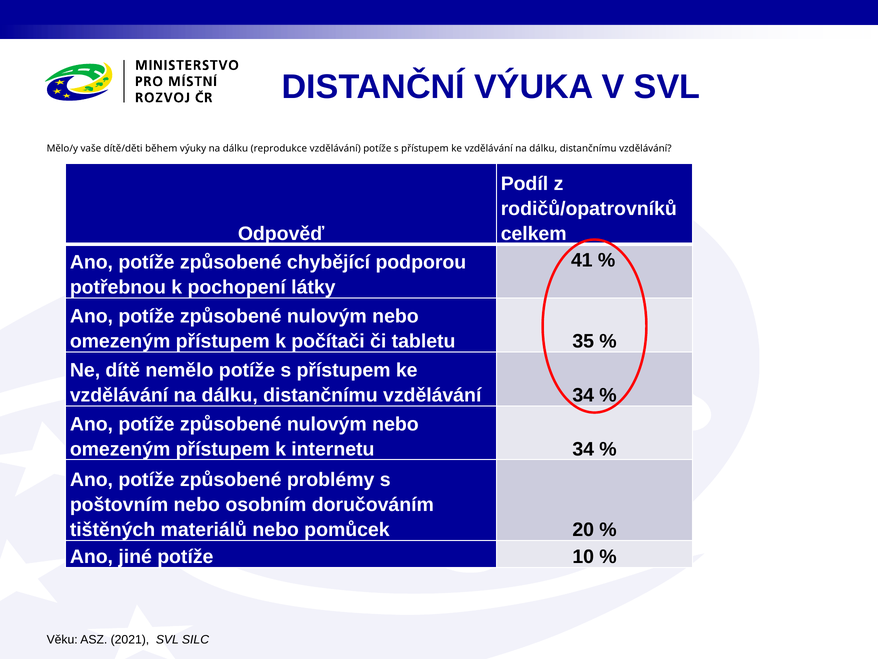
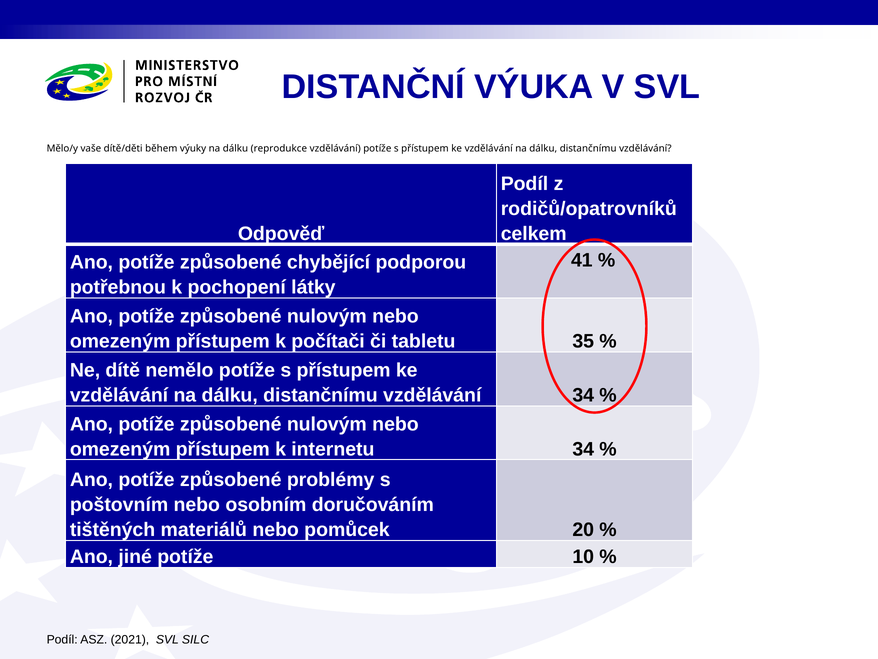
Věku: Věku -> Podíl (62, 639)
